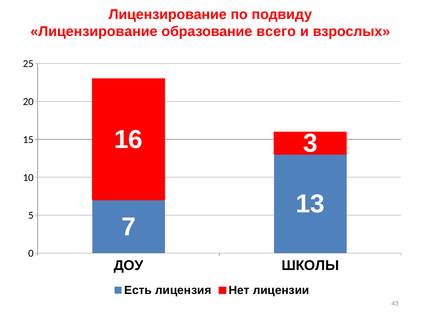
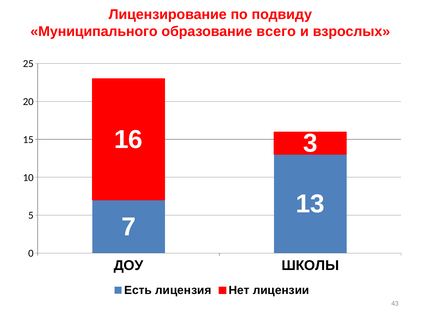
Лицензирование: Лицензирование -> Муниципального (94, 32)
